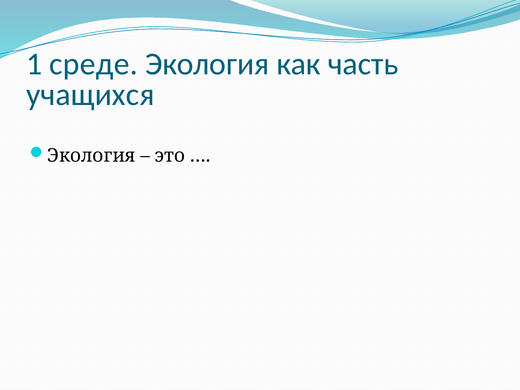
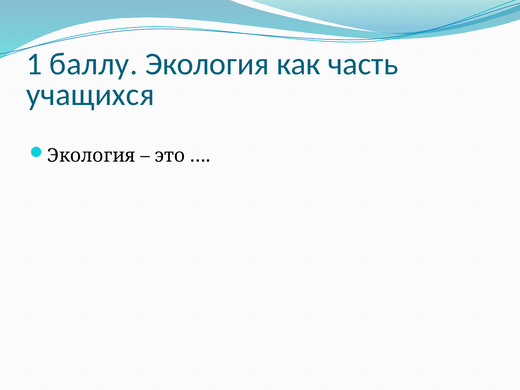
среде: среде -> баллу (93, 64)
